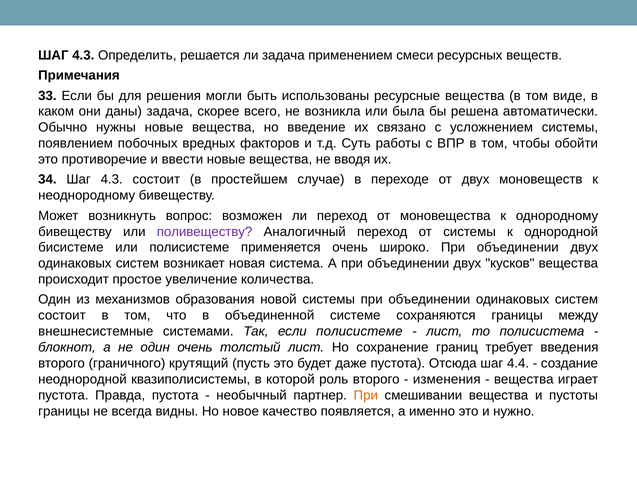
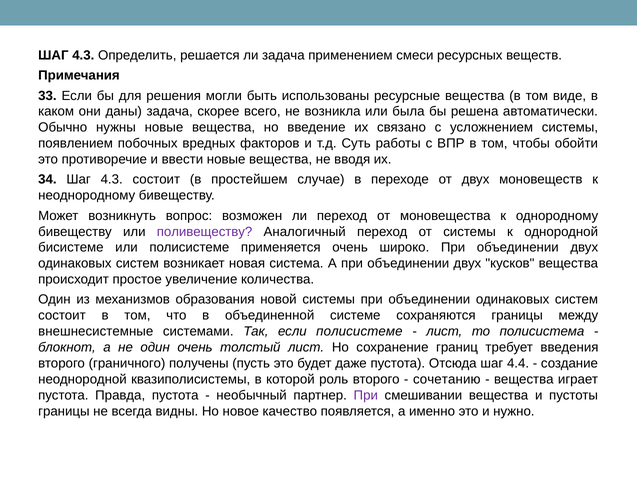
крутящий: крутящий -> получены (199, 363)
изменения: изменения -> сочетанию (447, 379)
При colour: orange -> purple (366, 395)
